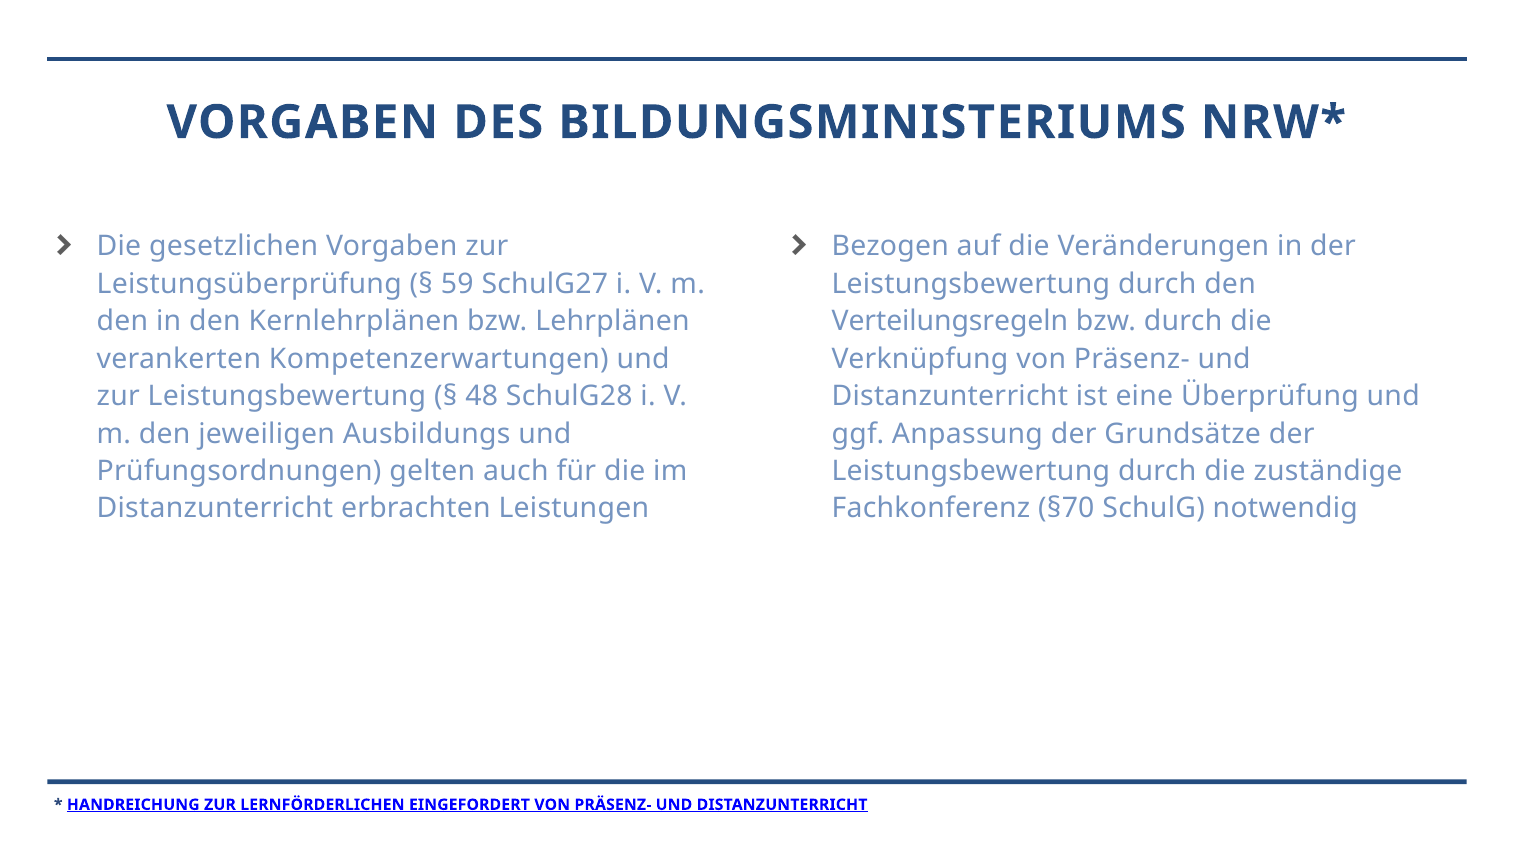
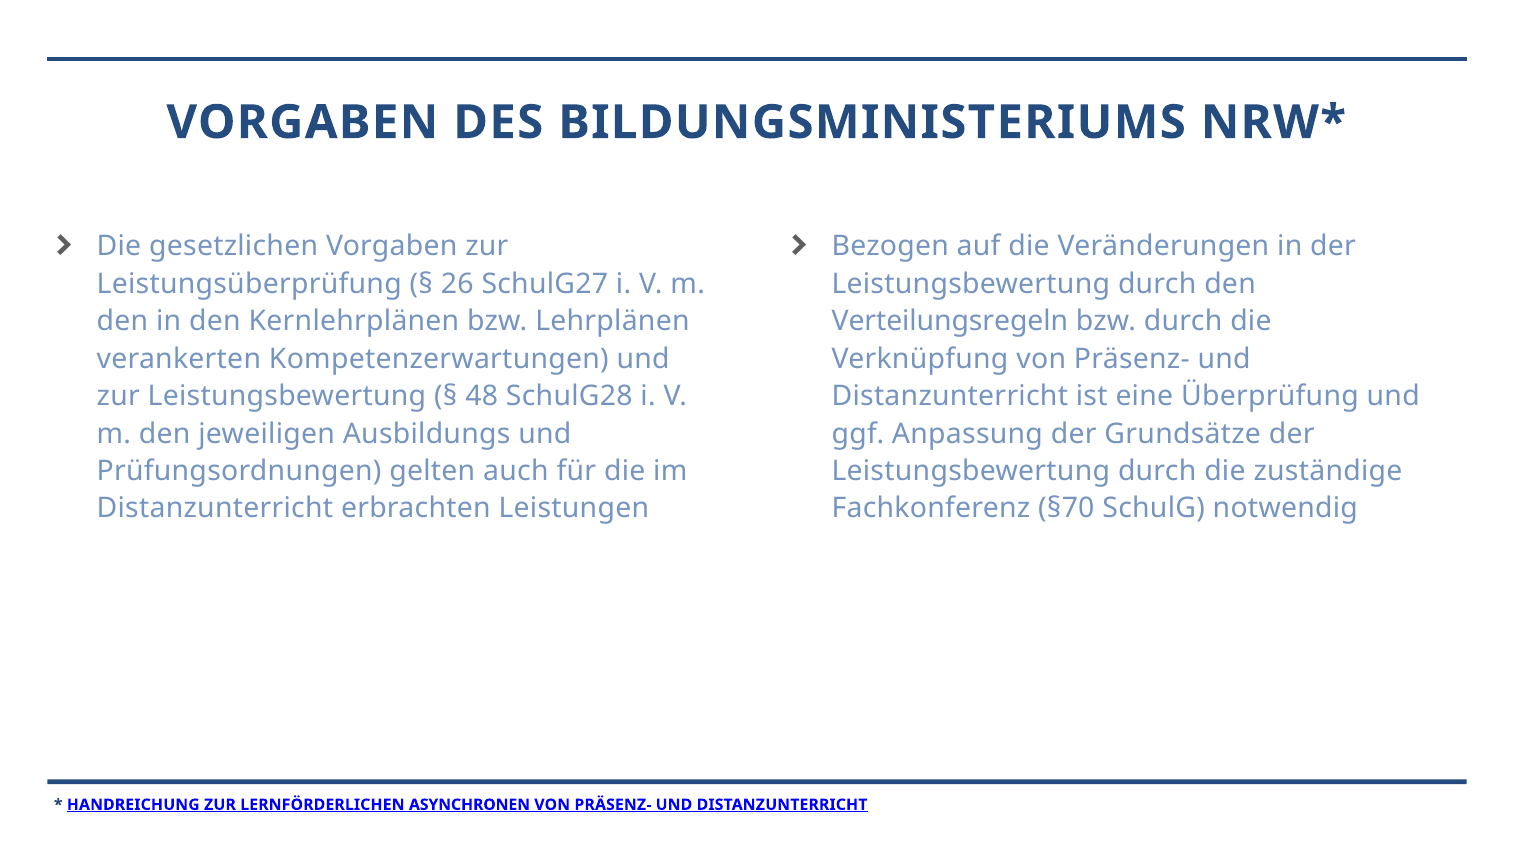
59: 59 -> 26 (457, 284)
EINGEFORDERT: EINGEFORDERT -> ASYNCHRONEN (470, 805)
